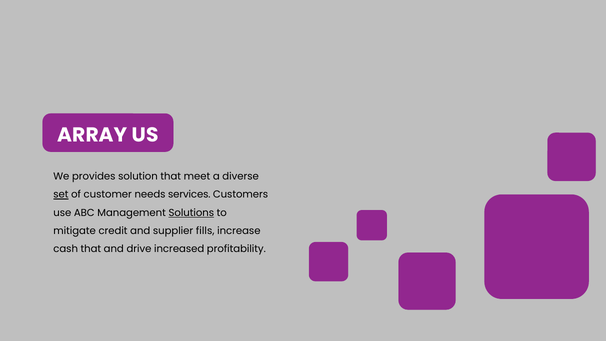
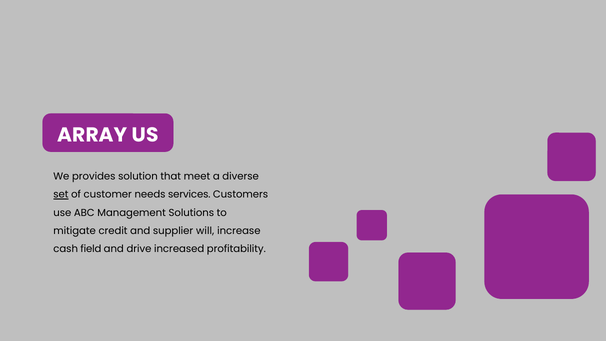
Solutions underline: present -> none (191, 213)
fills: fills -> will (205, 231)
cash that: that -> field (91, 249)
